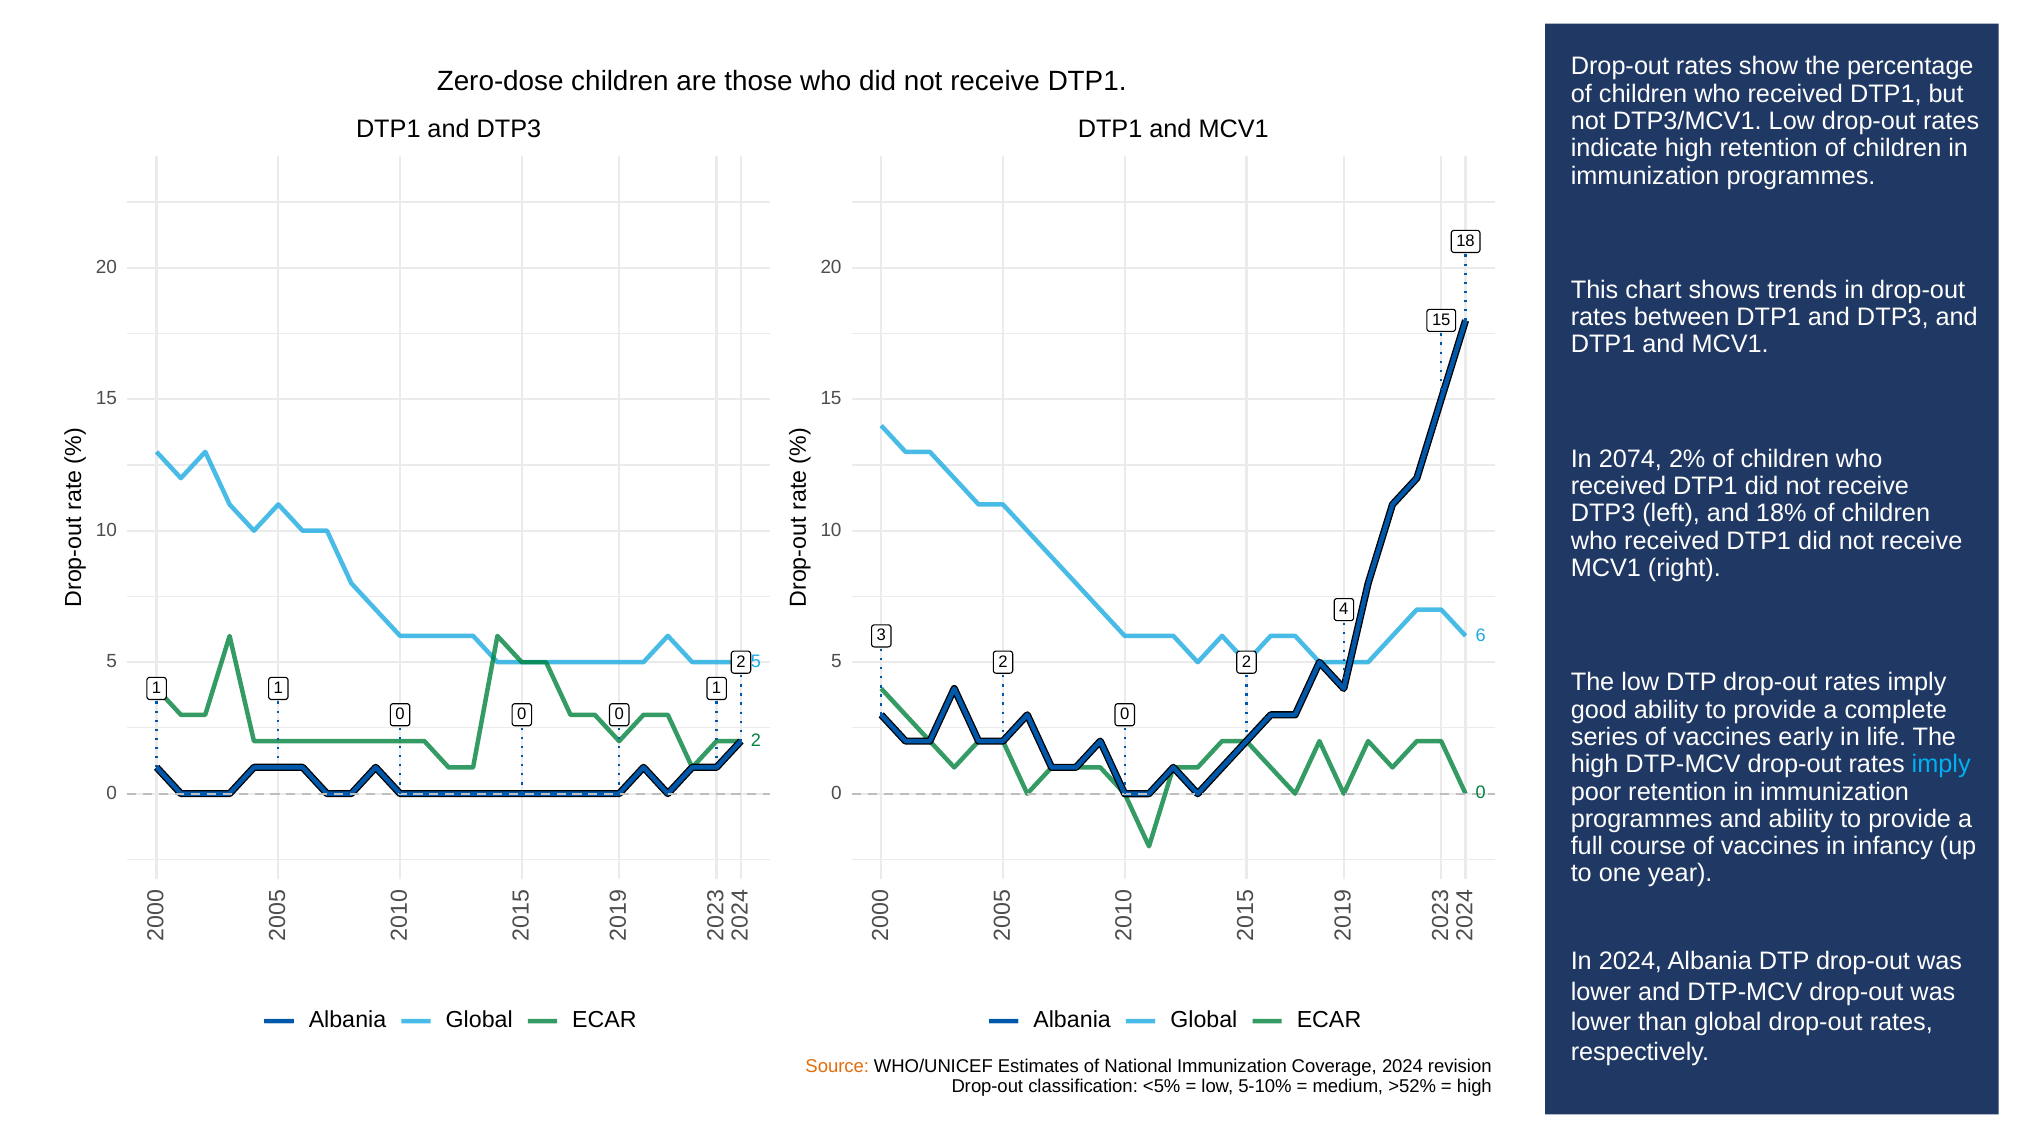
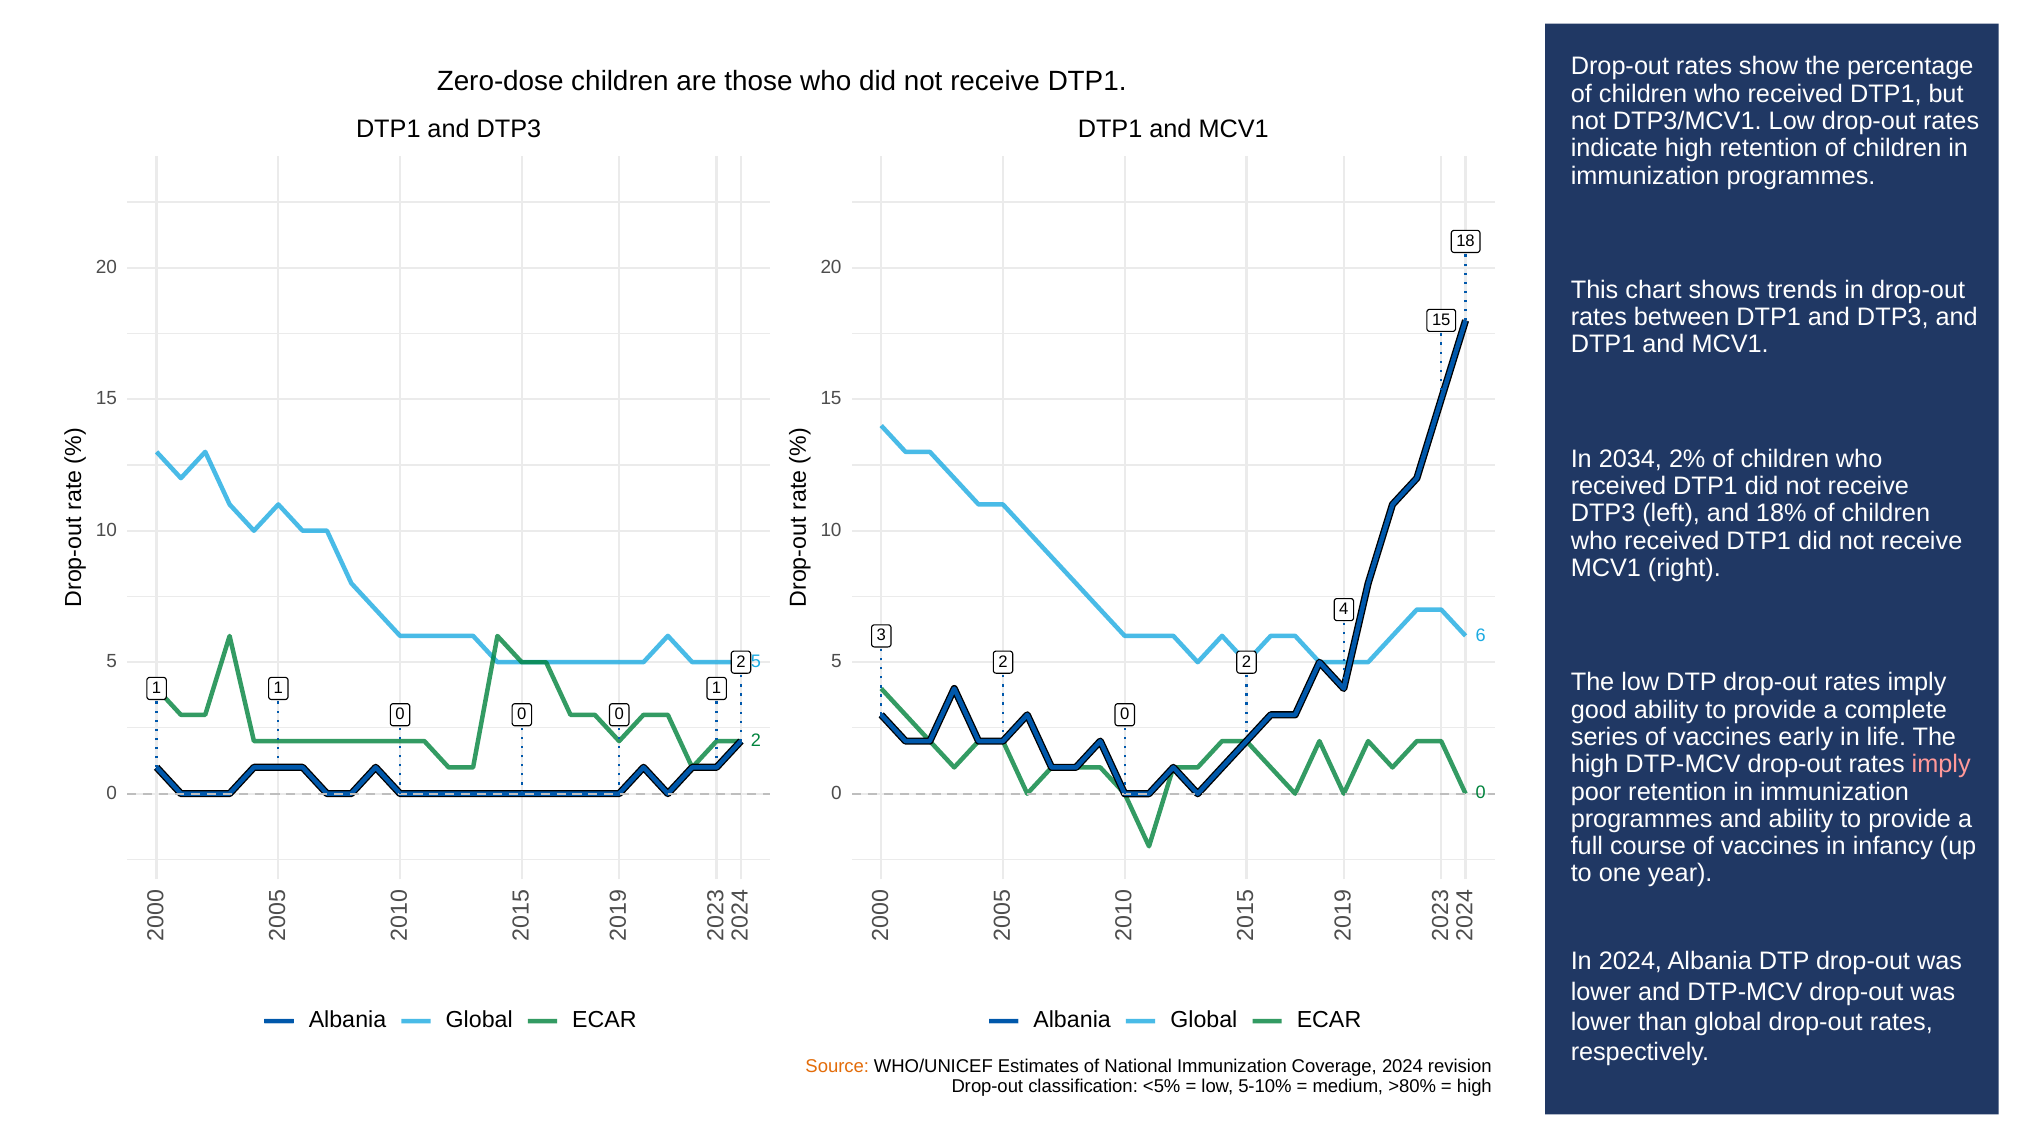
2074: 2074 -> 2034 (1630, 459)
imply colour: light blue -> pink (1941, 765)
>52%: >52% -> >80% (1412, 1087)
